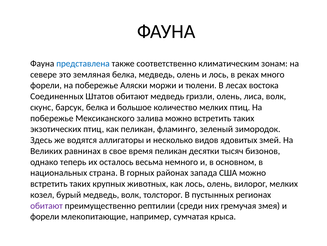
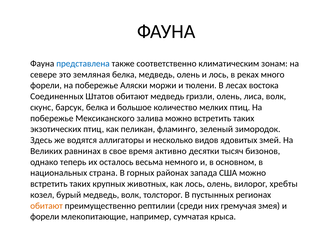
время пеликан: пеликан -> активно (171, 151)
вилорог мелких: мелких -> хребты (284, 183)
обитают colour: purple -> orange (47, 205)
